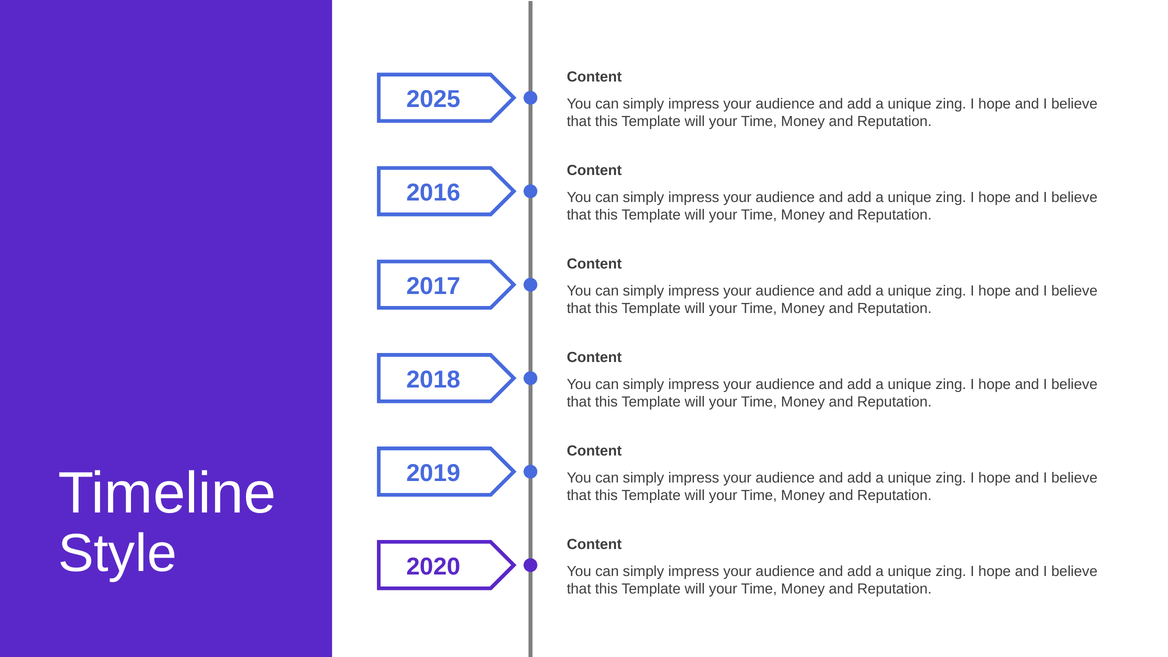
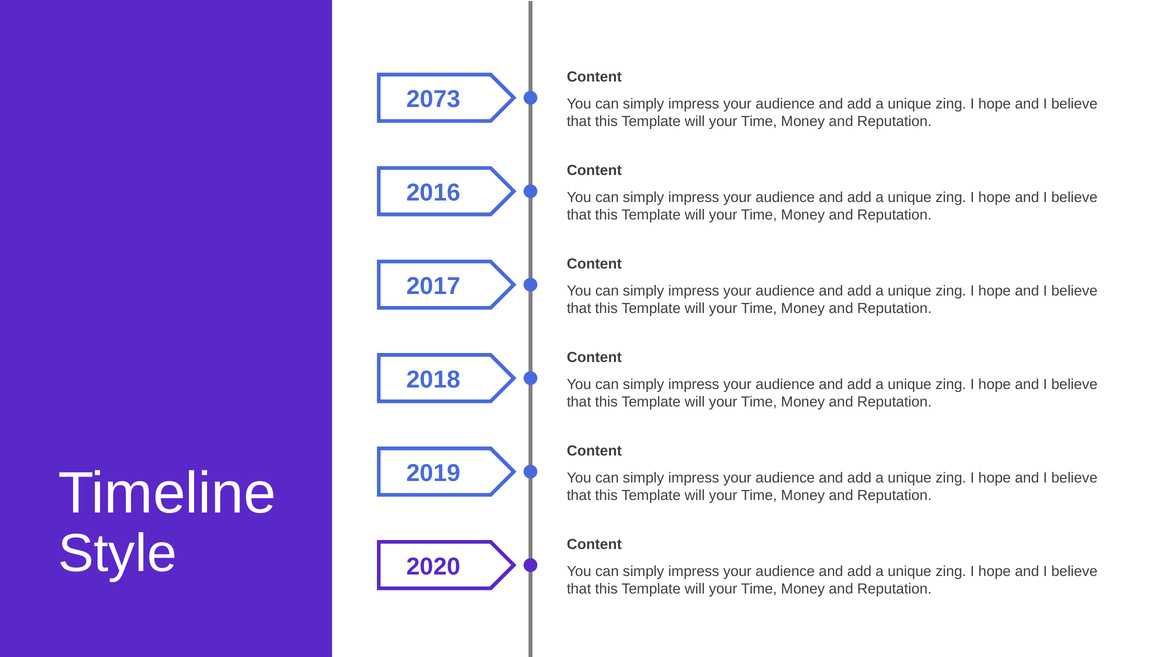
2025: 2025 -> 2073 (433, 99)
